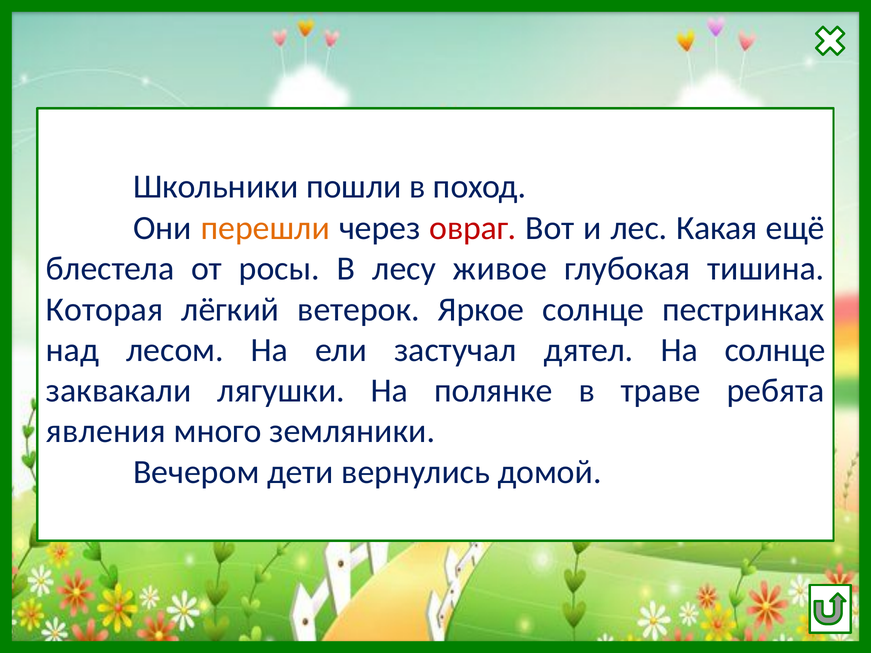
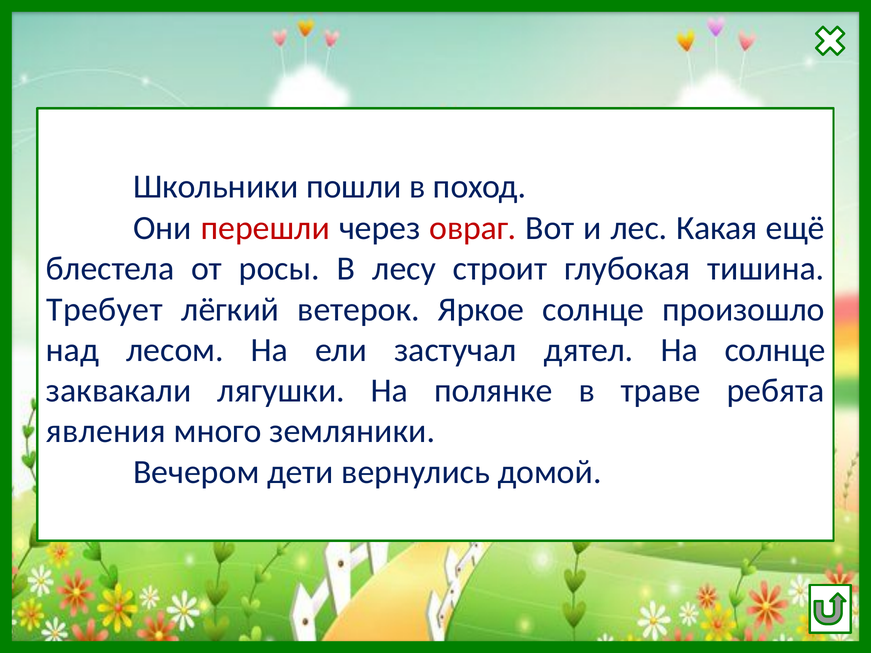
перешли colour: orange -> red (265, 228)
живое: живое -> строит (500, 269)
Которая: Которая -> Требует (104, 309)
пестринках: пестринках -> произошло (743, 309)
